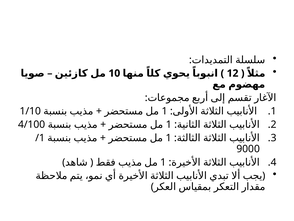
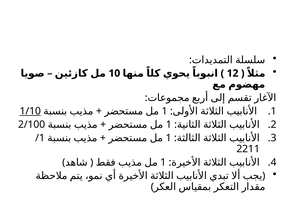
1/10 underline: none -> present (30, 111)
4/100: 4/100 -> 2/100 (32, 124)
9000: 9000 -> 2211 (248, 149)
